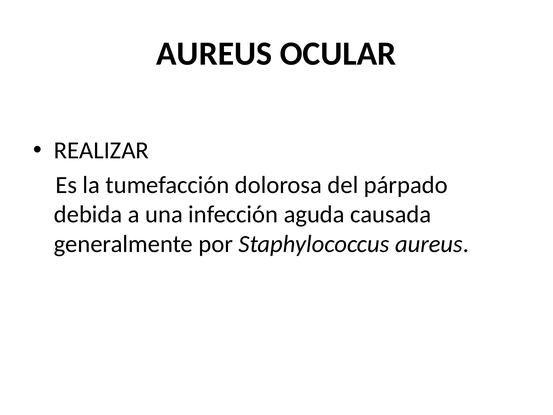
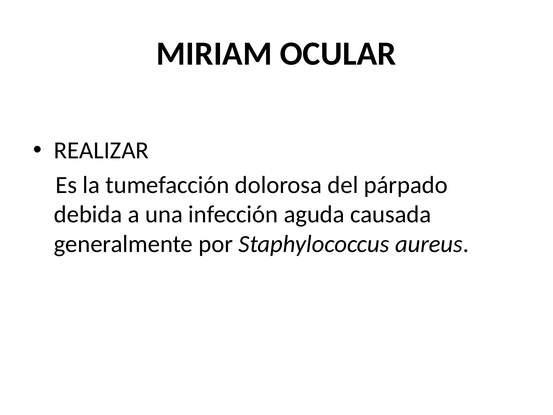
AUREUS: AUREUS -> MIRIAM (214, 54)
